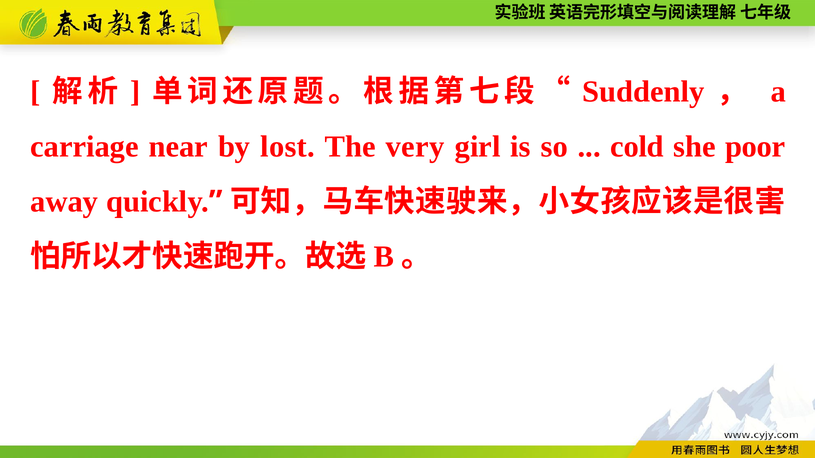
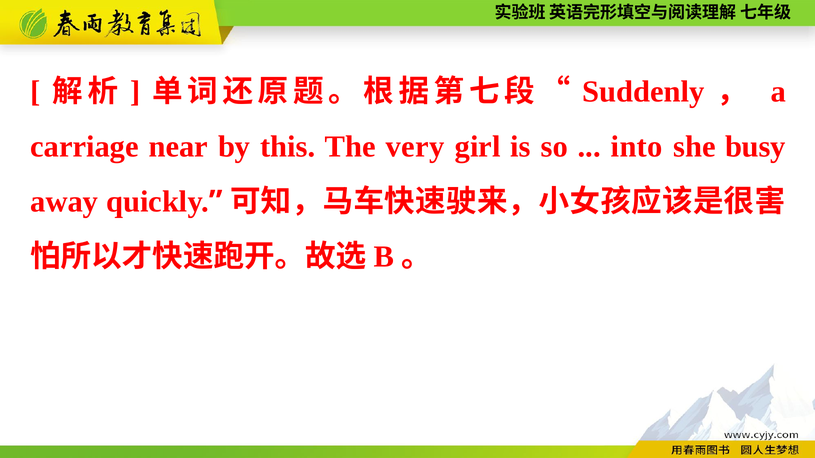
lost: lost -> this (288, 147)
cold: cold -> into (637, 147)
poor: poor -> busy (755, 147)
